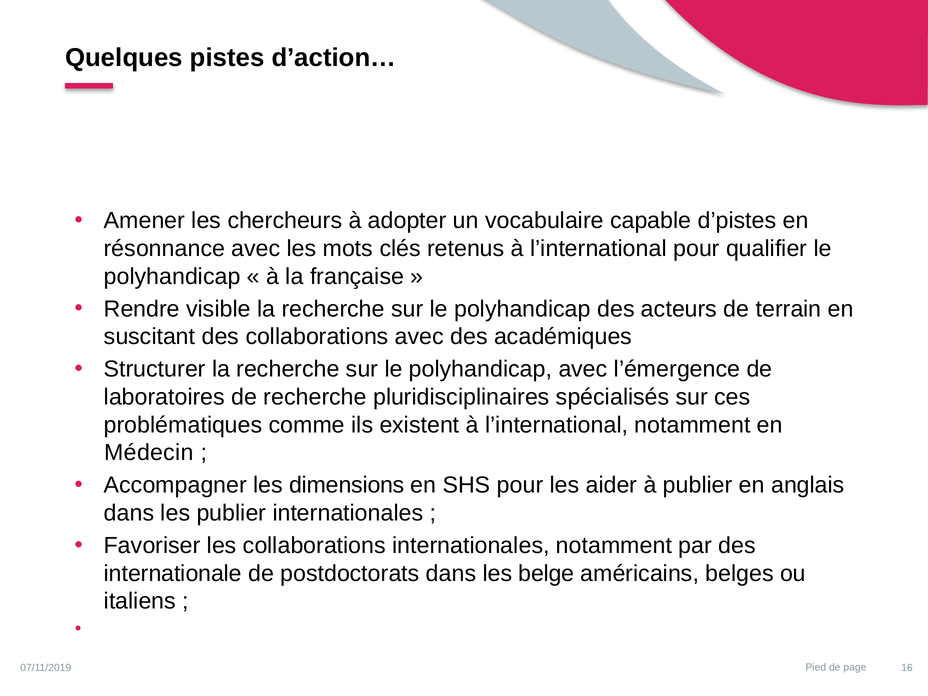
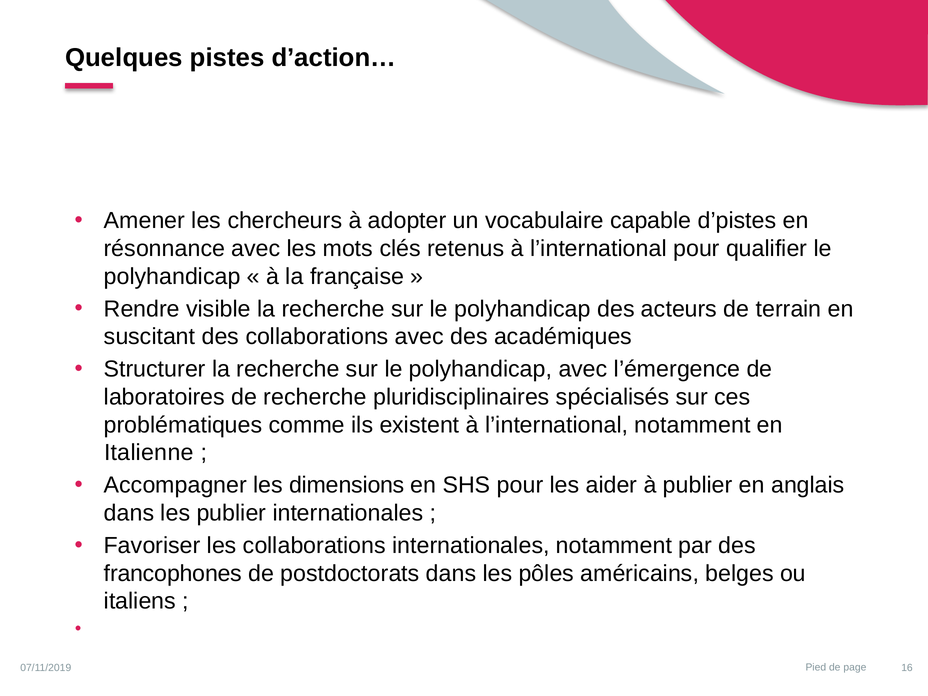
Médecin: Médecin -> Italienne (149, 453)
internationale: internationale -> francophones (173, 573)
belge: belge -> pôles (546, 573)
